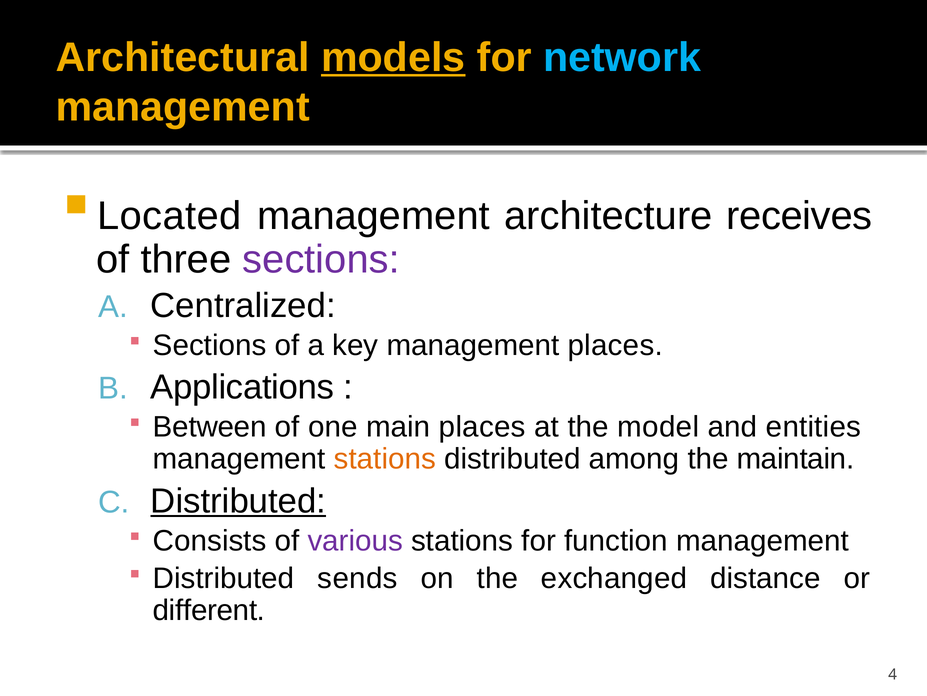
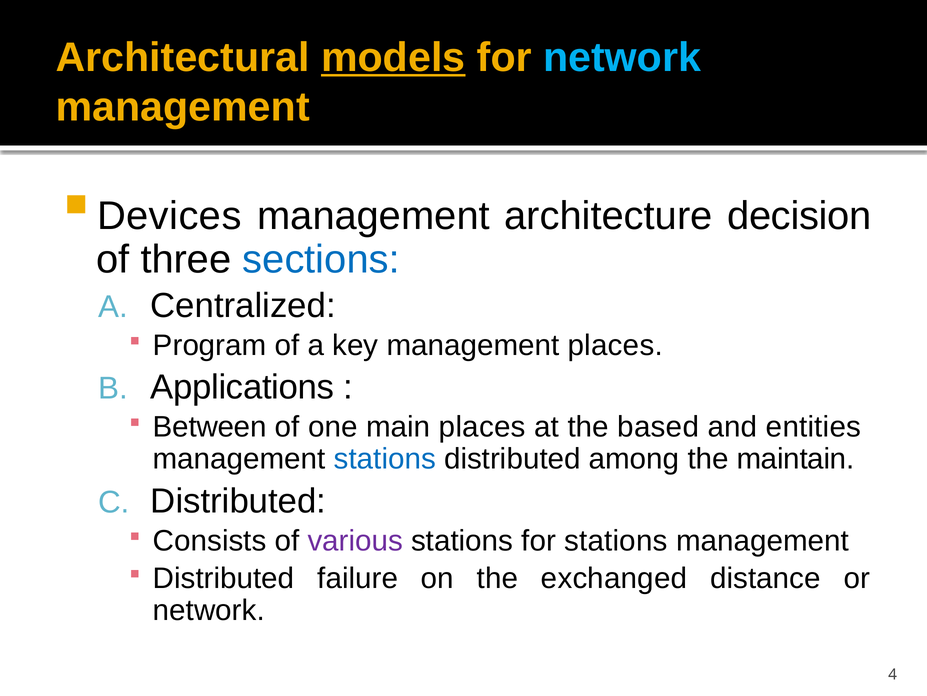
Located: Located -> Devices (169, 216)
receives: receives -> decision (799, 216)
sections colour: purple -> blue (321, 259)
Sections: Sections -> Program (210, 345)
model: model -> based (658, 427)
stations colour: orange -> blue (385, 459)
Distributed underline: present -> none (238, 500)
for function: function -> stations (616, 540)
sends: sends -> failure (358, 578)
different: different -> network (209, 610)
